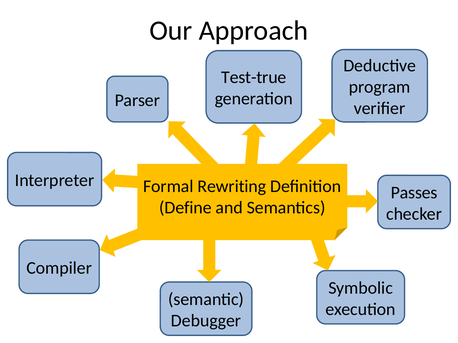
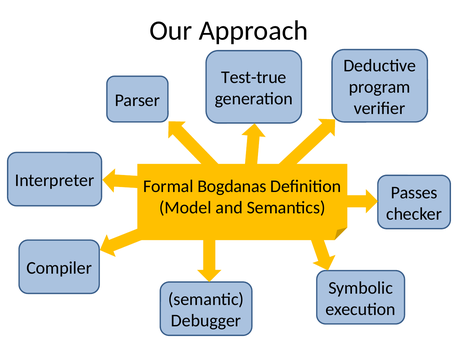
Rewriting: Rewriting -> Bogdanas (232, 186)
Define: Define -> Model (185, 208)
